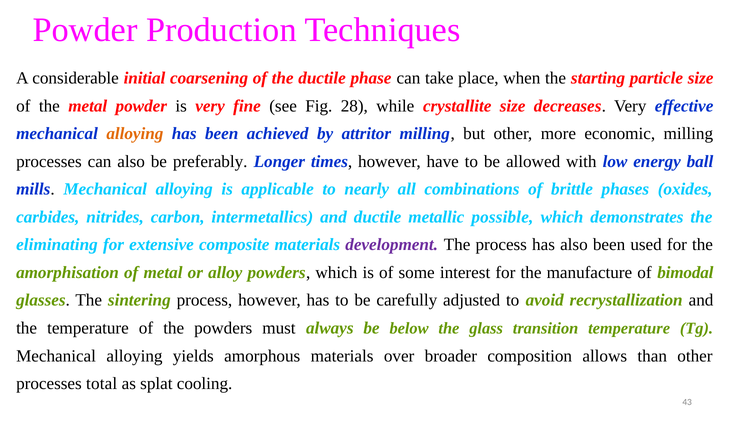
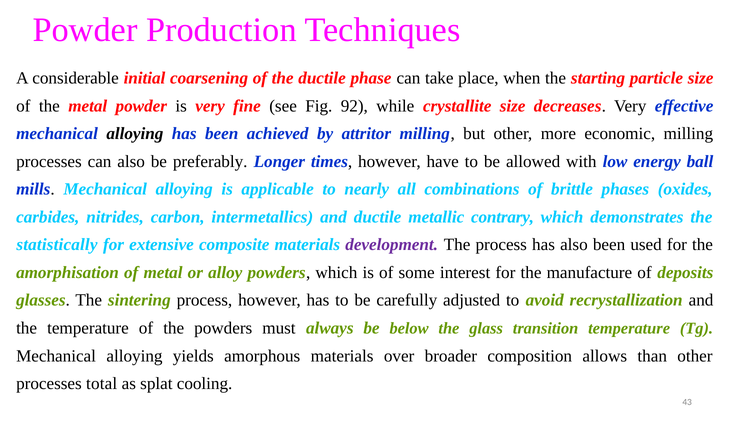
28: 28 -> 92 (354, 106)
alloying colour: orange -> black (135, 134)
possible: possible -> contrary (503, 217)
eliminating: eliminating -> statistically (57, 245)
bimodal: bimodal -> deposits (685, 273)
